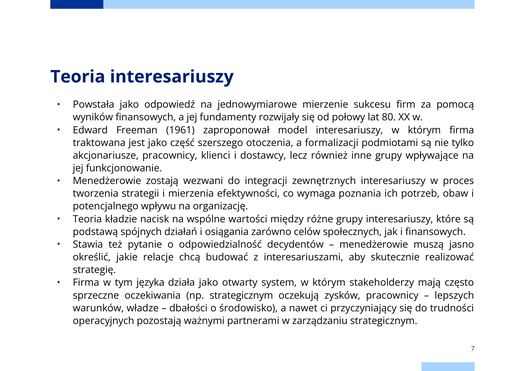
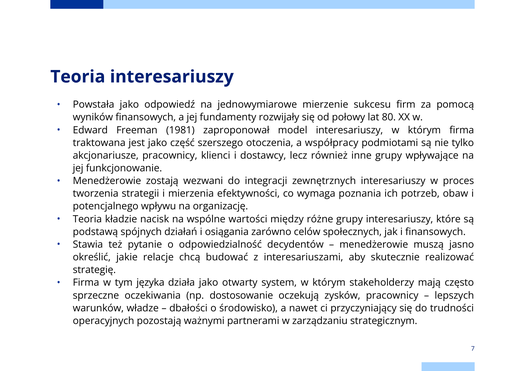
1961: 1961 -> 1981 (180, 130)
formalizacji: formalizacji -> współpracy (332, 143)
np strategicznym: strategicznym -> dostosowanie (241, 296)
